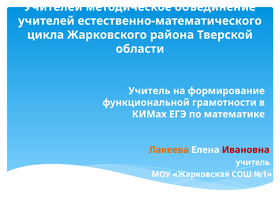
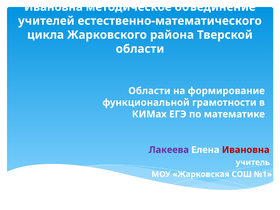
Учителей: Учителей -> Ивановна (53, 7)
Учитель: Учитель -> Области (149, 91)
Лакеева colour: orange -> purple (169, 150)
